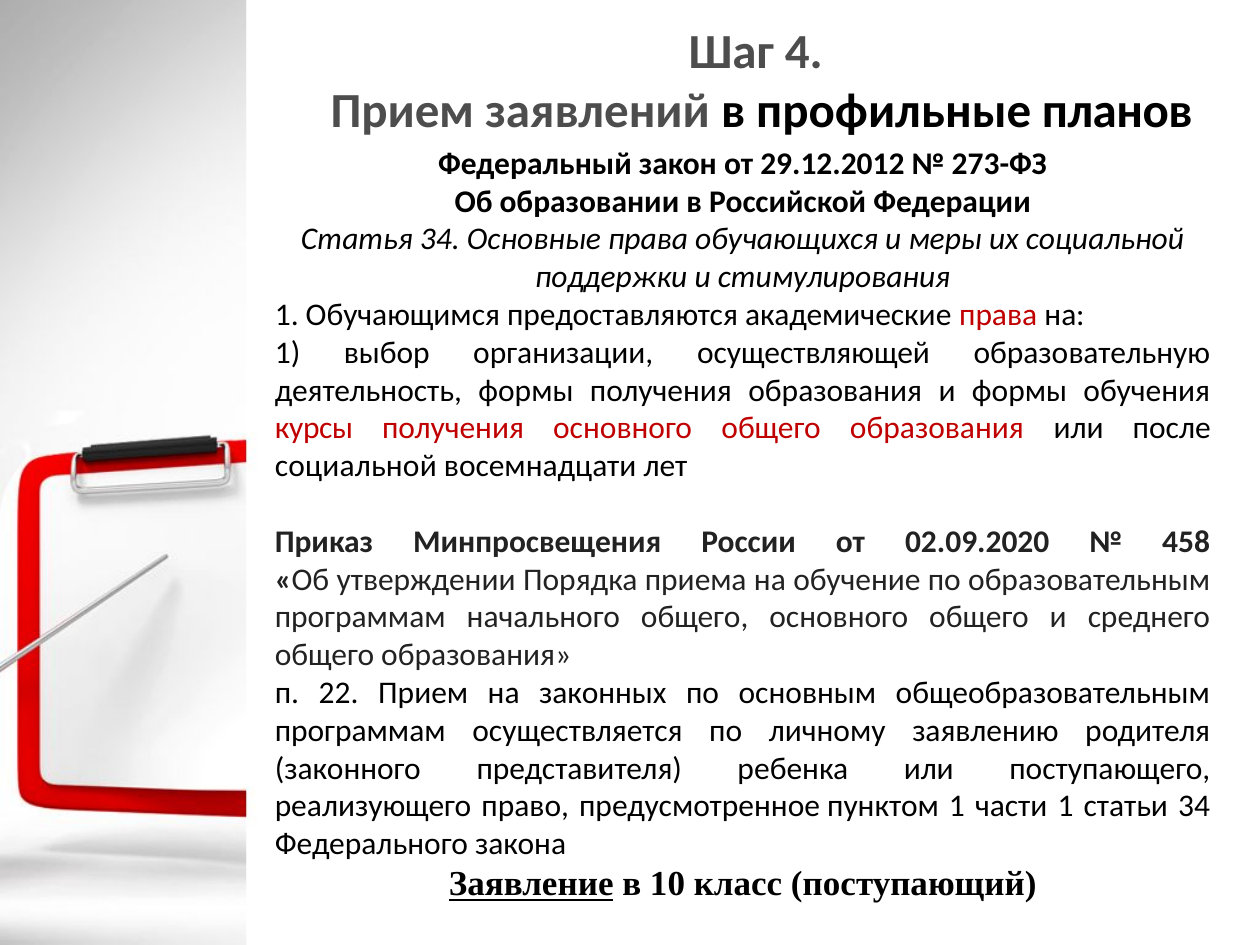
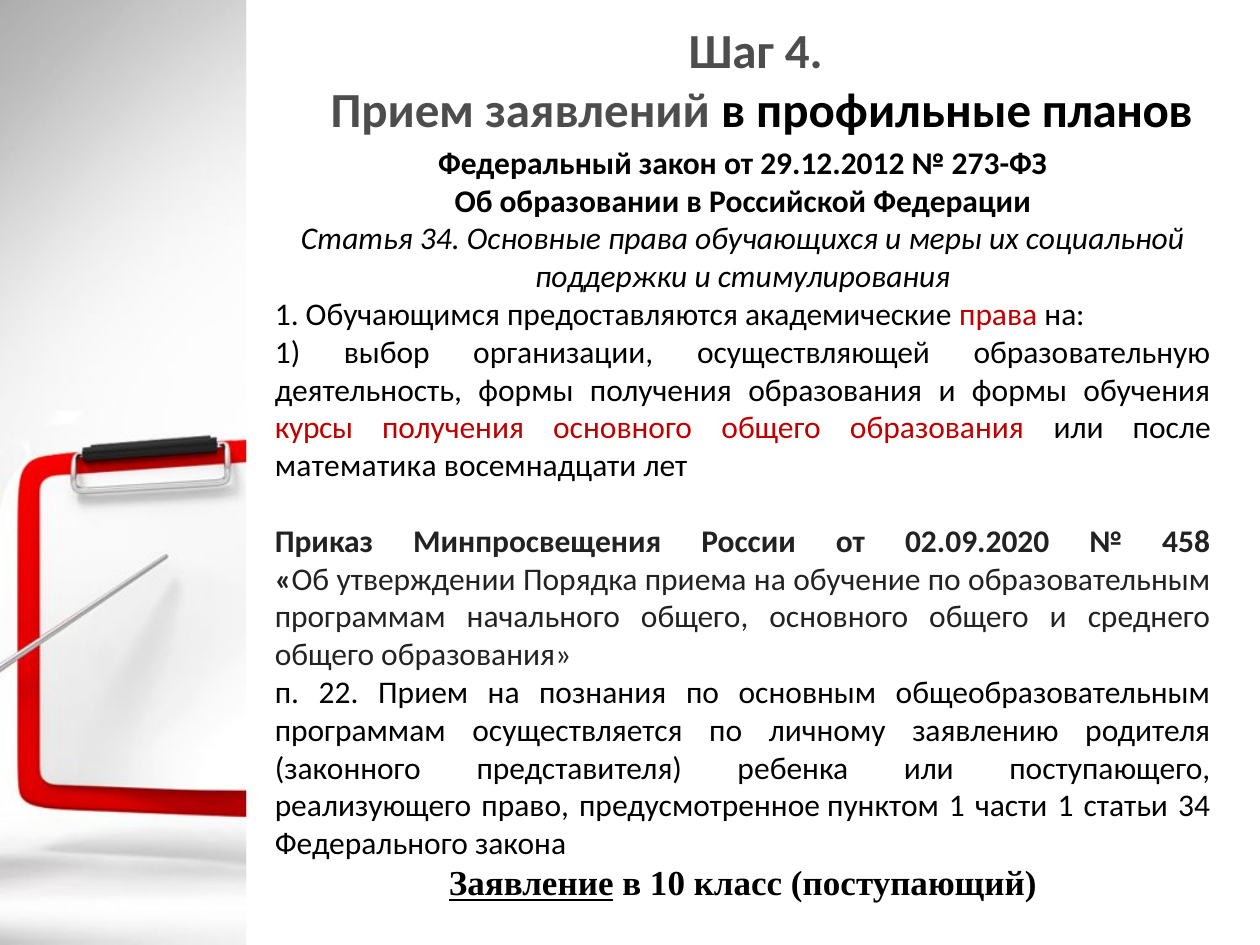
социальной: социальной -> математика (356, 466)
законных: законных -> познания (603, 693)
